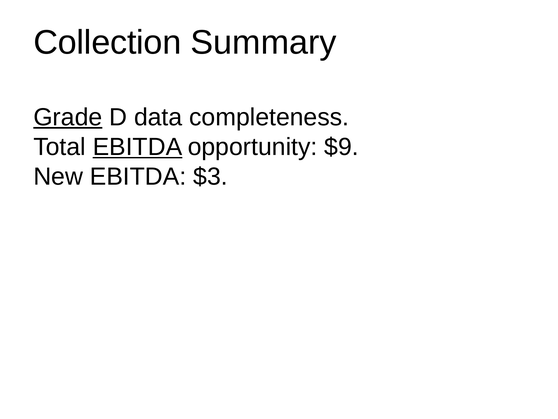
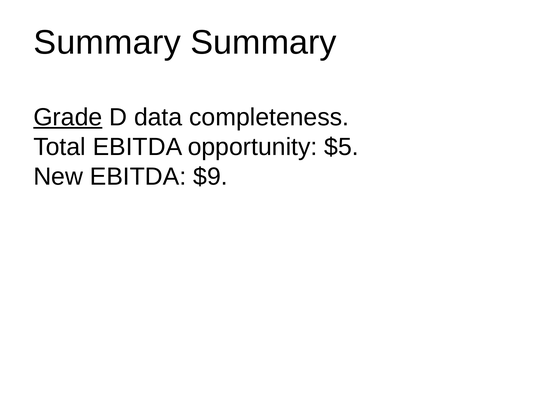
Collection: Collection -> Summary (107, 42)
EBITDA underline: present -> none (137, 147)
$9: $9 -> $5 (341, 147)
$3: $3 -> $9 (211, 177)
